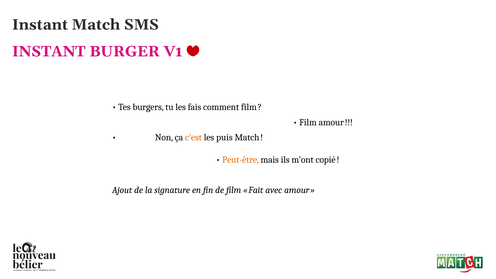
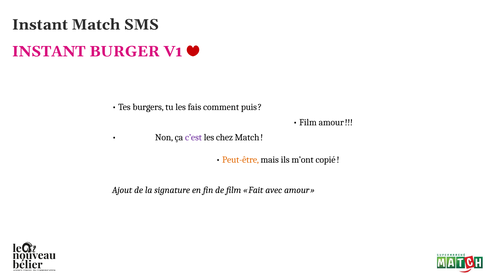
comment film: film -> puis (249, 107)
c’est colour: orange -> purple (193, 137)
puis: puis -> chez (224, 137)
